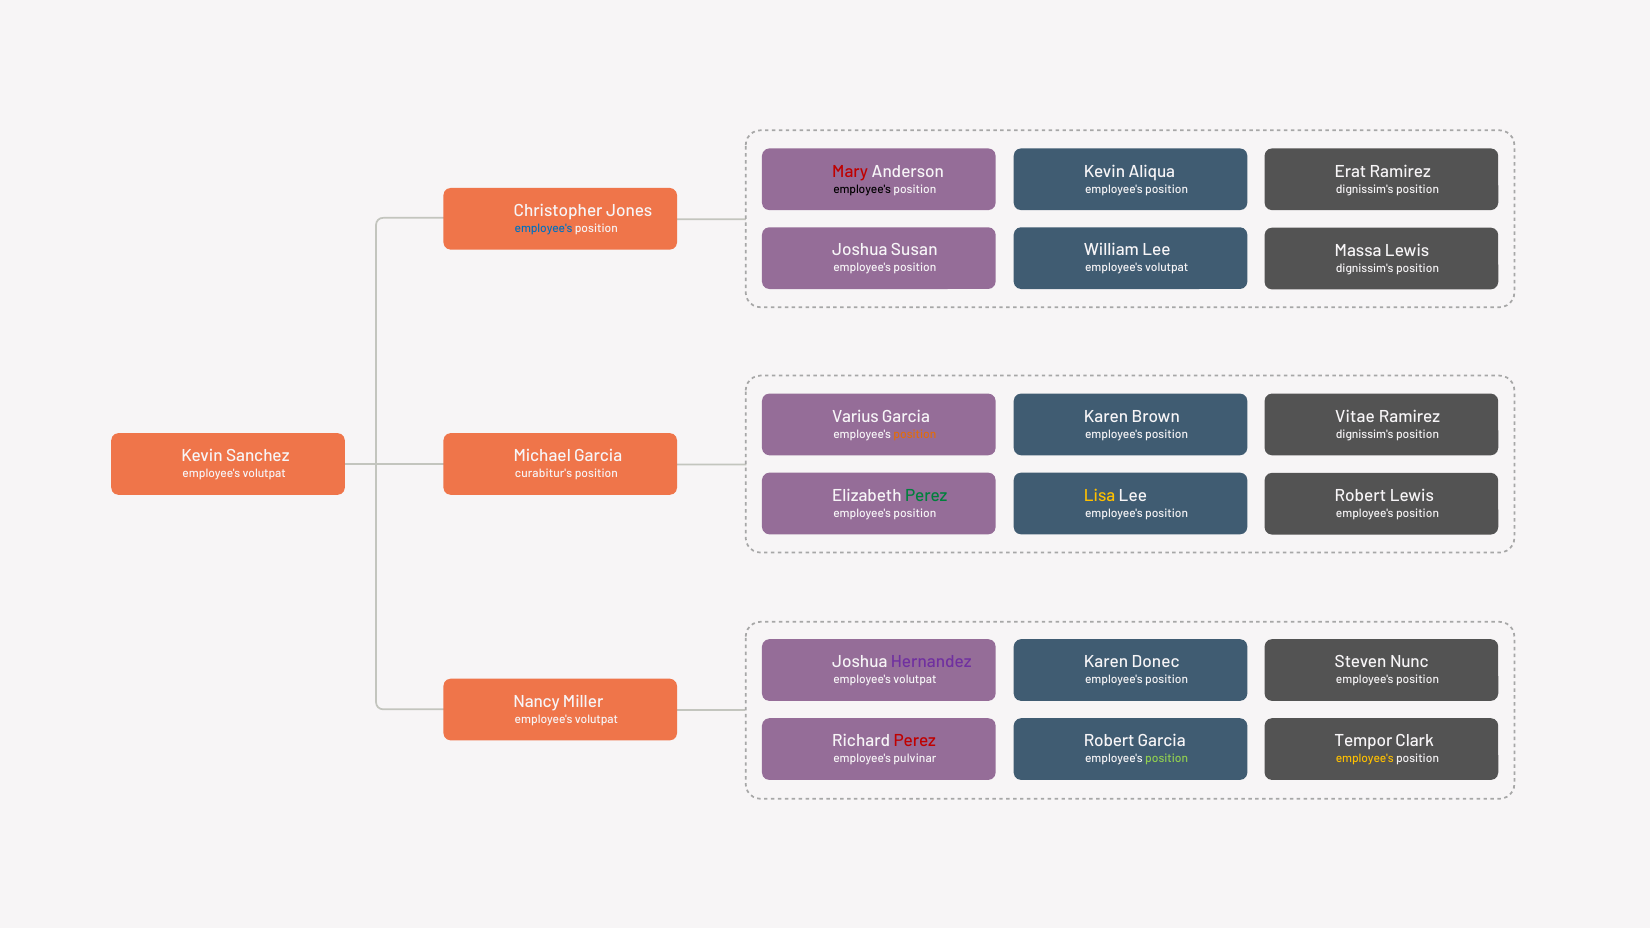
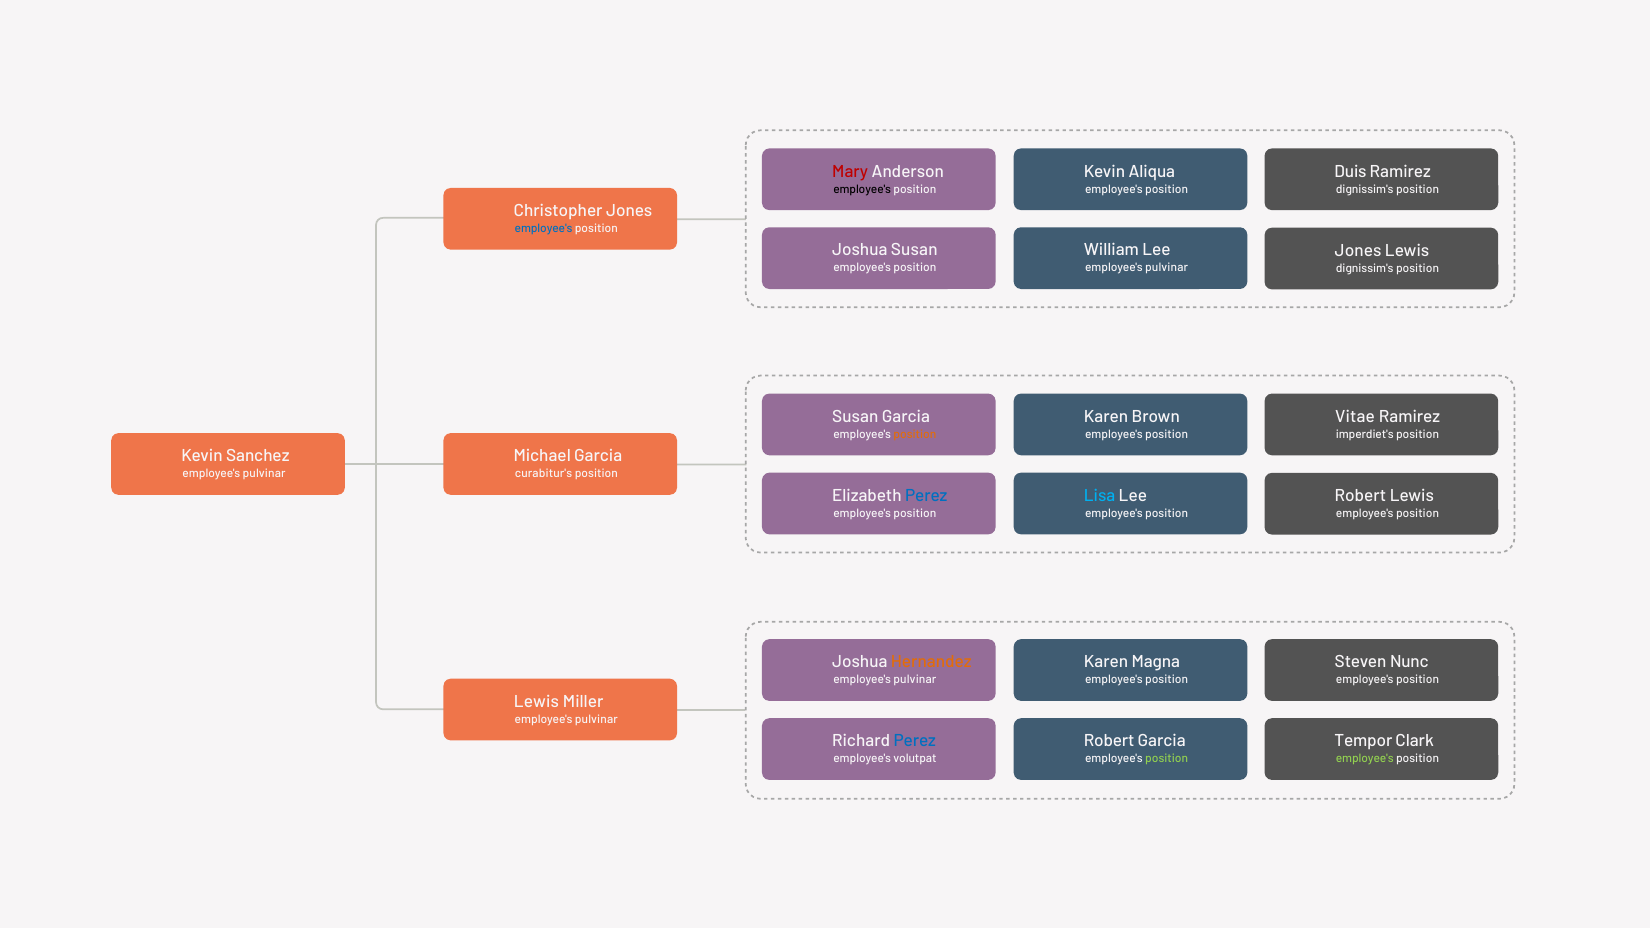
Erat: Erat -> Duis (1351, 171)
Massa: Massa -> Jones (1358, 251)
volutpat: volutpat -> pulvinar (1167, 268)
Varius: Varius -> Susan (855, 417)
dignissim's: dignissim's -> imperdiet's (1365, 434)
volutpat: volutpat -> pulvinar (264, 474)
Perez colour: green -> blue (926, 496)
Lisa colour: yellow -> light blue (1100, 496)
Hernandez colour: purple -> orange (931, 662)
Donec: Donec -> Magna (1156, 662)
volutpat: volutpat -> pulvinar (915, 680)
Nancy: Nancy -> Lewis (536, 702)
volutpat: volutpat -> pulvinar (596, 719)
Perez colour: red -> blue (915, 741)
pulvinar: pulvinar -> volutpat (915, 759)
employee's colour: yellow -> light green (1365, 759)
